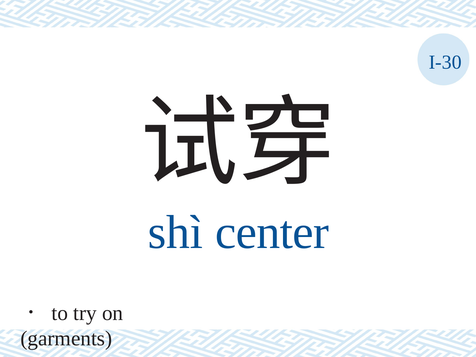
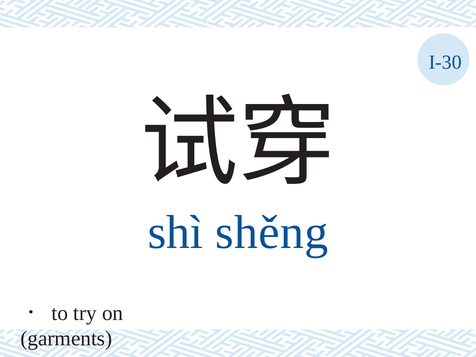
center: center -> shěng (272, 232)
